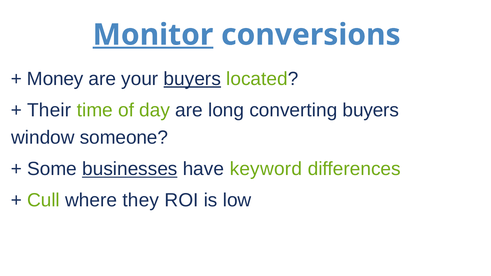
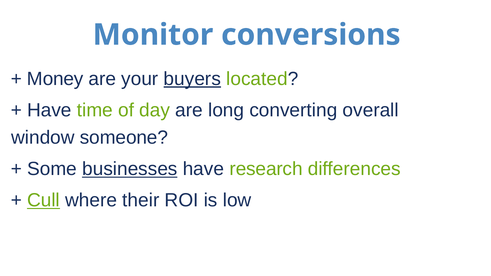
Monitor underline: present -> none (153, 35)
Their: Their -> Have (49, 110)
converting buyers: buyers -> overall (371, 110)
keyword: keyword -> research (266, 169)
Cull underline: none -> present (43, 200)
they: they -> their (141, 200)
